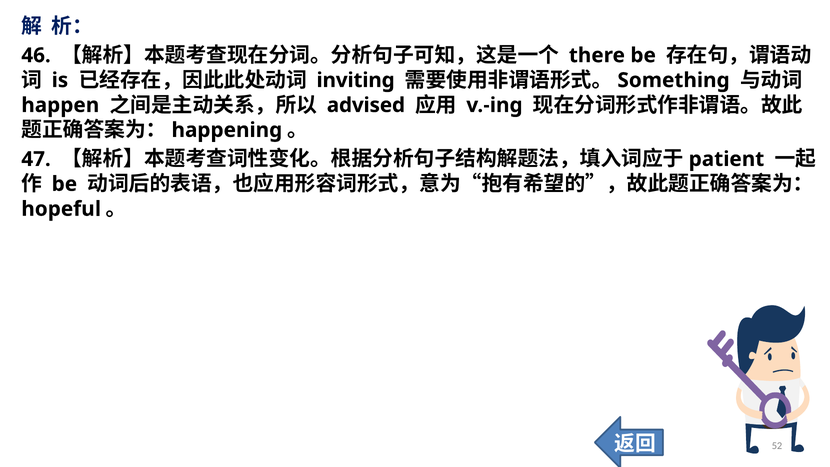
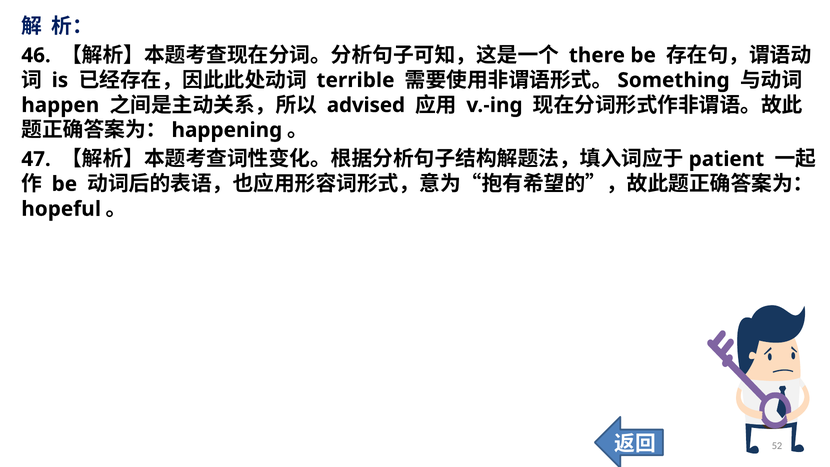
inviting: inviting -> terrible (356, 80)
